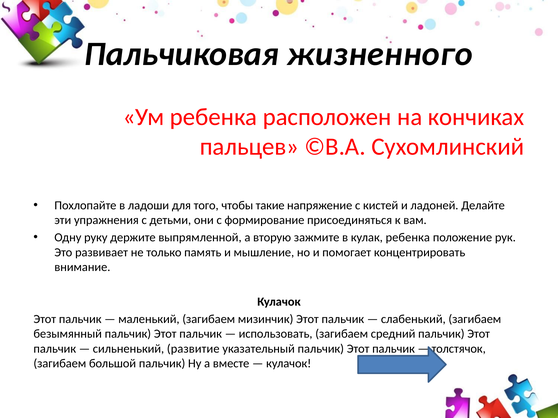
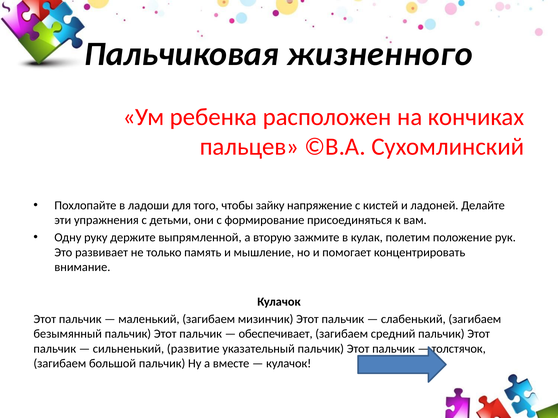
такие: такие -> зайку (270, 206)
кулак ребенка: ребенка -> полетим (408, 238)
использовать: использовать -> обеспечивает (276, 334)
